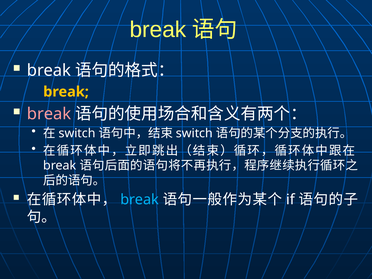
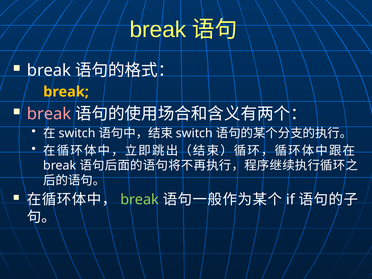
break colour: light blue -> light green (140, 200)
